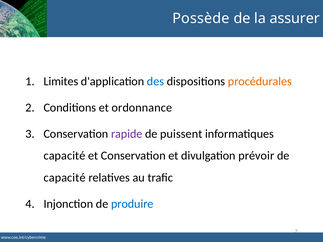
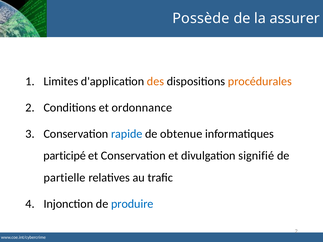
des colour: blue -> orange (156, 81)
rapide colour: purple -> blue (127, 134)
puissent: puissent -> obtenue (181, 134)
capacité: capacité -> participé (65, 156)
prévoir: prévoir -> signifié (256, 156)
capacité: capacité -> partielle (65, 178)
